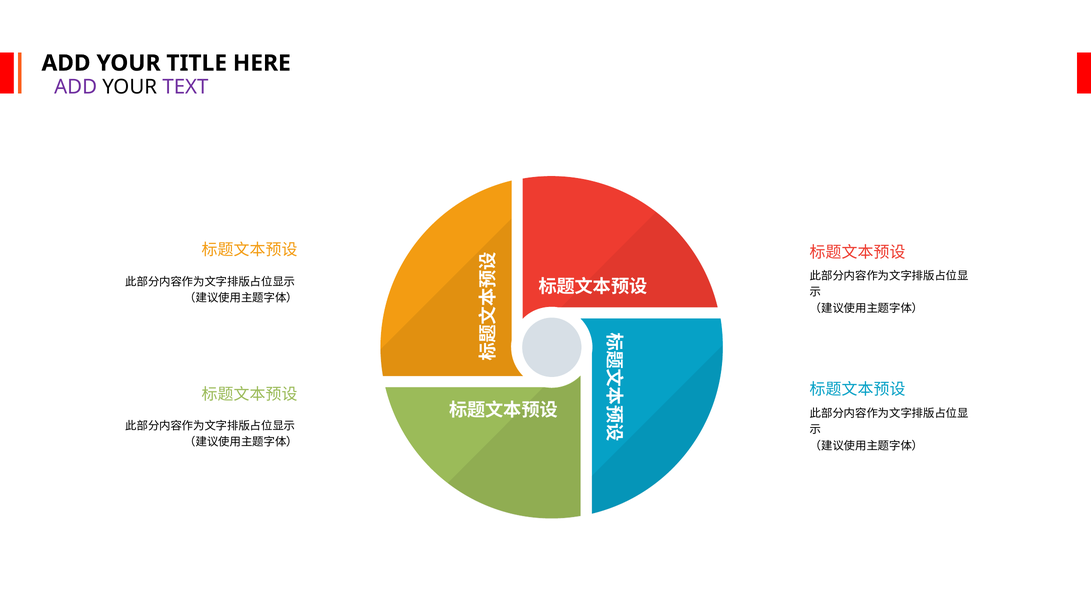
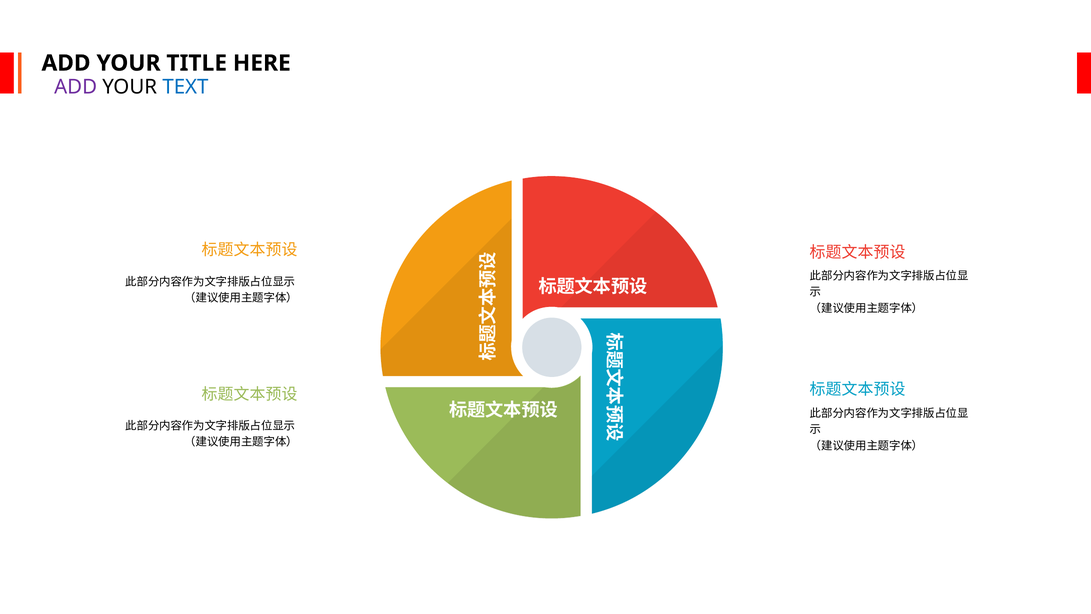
TEXT colour: purple -> blue (185, 87)
